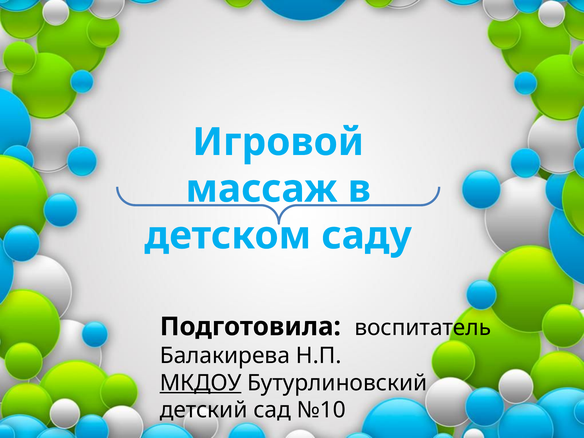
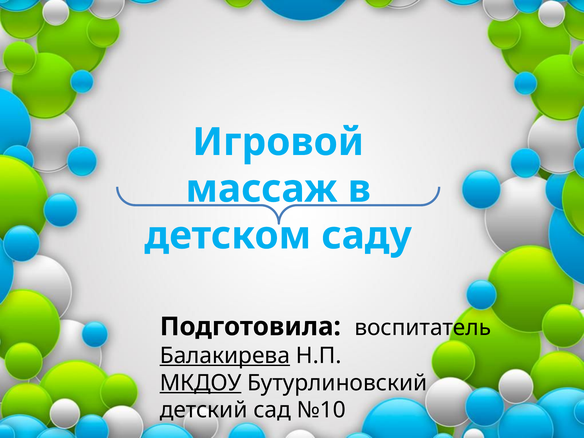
Балакирева underline: none -> present (225, 356)
